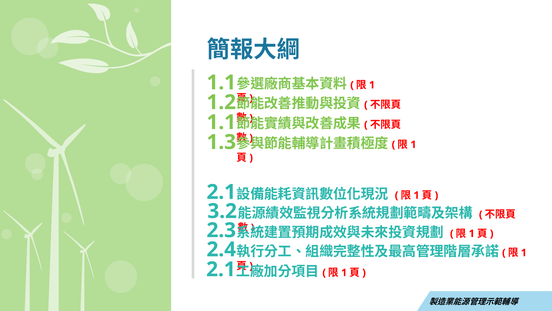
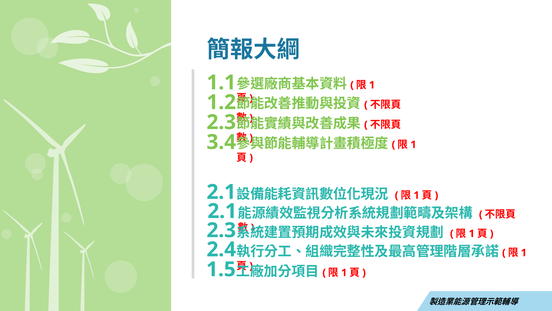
1.1: 1.1 -> 2.3 (221, 122)
1.3: 1.3 -> 3.4 (221, 142)
3.2: 3.2 -> 2.1 (222, 211)
2.1: 2.1 -> 1.5 (221, 269)
